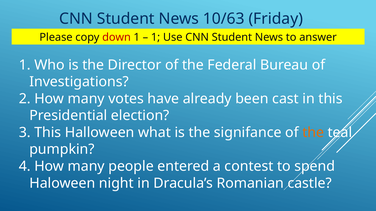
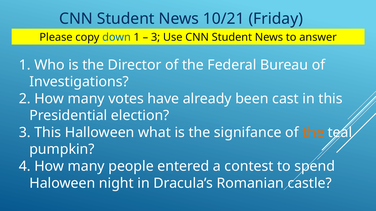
10/63: 10/63 -> 10/21 (224, 19)
down colour: red -> blue (116, 37)
1: 1 -> 3 (156, 37)
